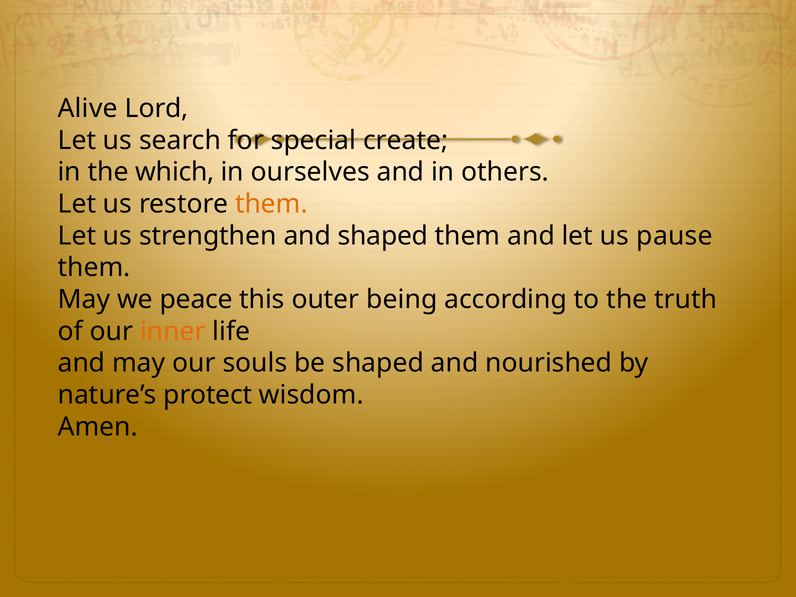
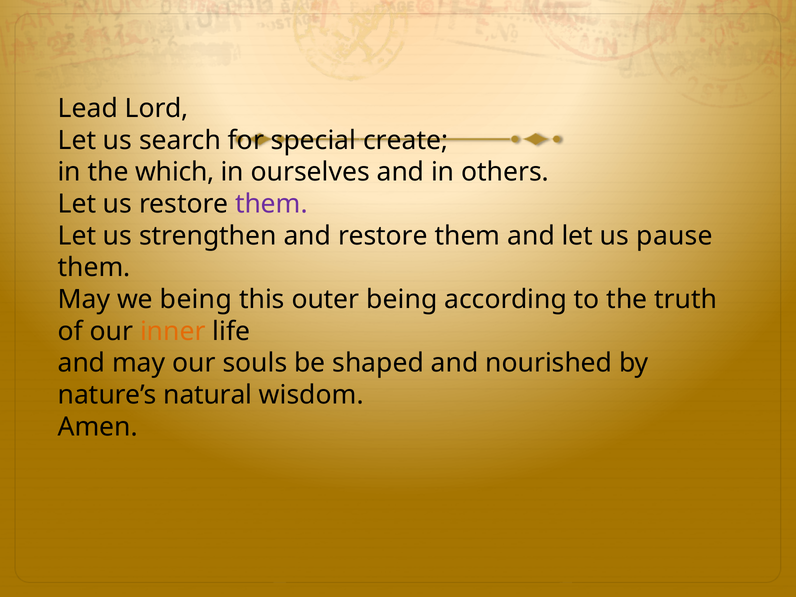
Alive: Alive -> Lead (88, 109)
them colour: orange -> purple (271, 204)
and shaped: shaped -> restore (383, 236)
we peace: peace -> being (196, 300)
protect: protect -> natural (208, 395)
